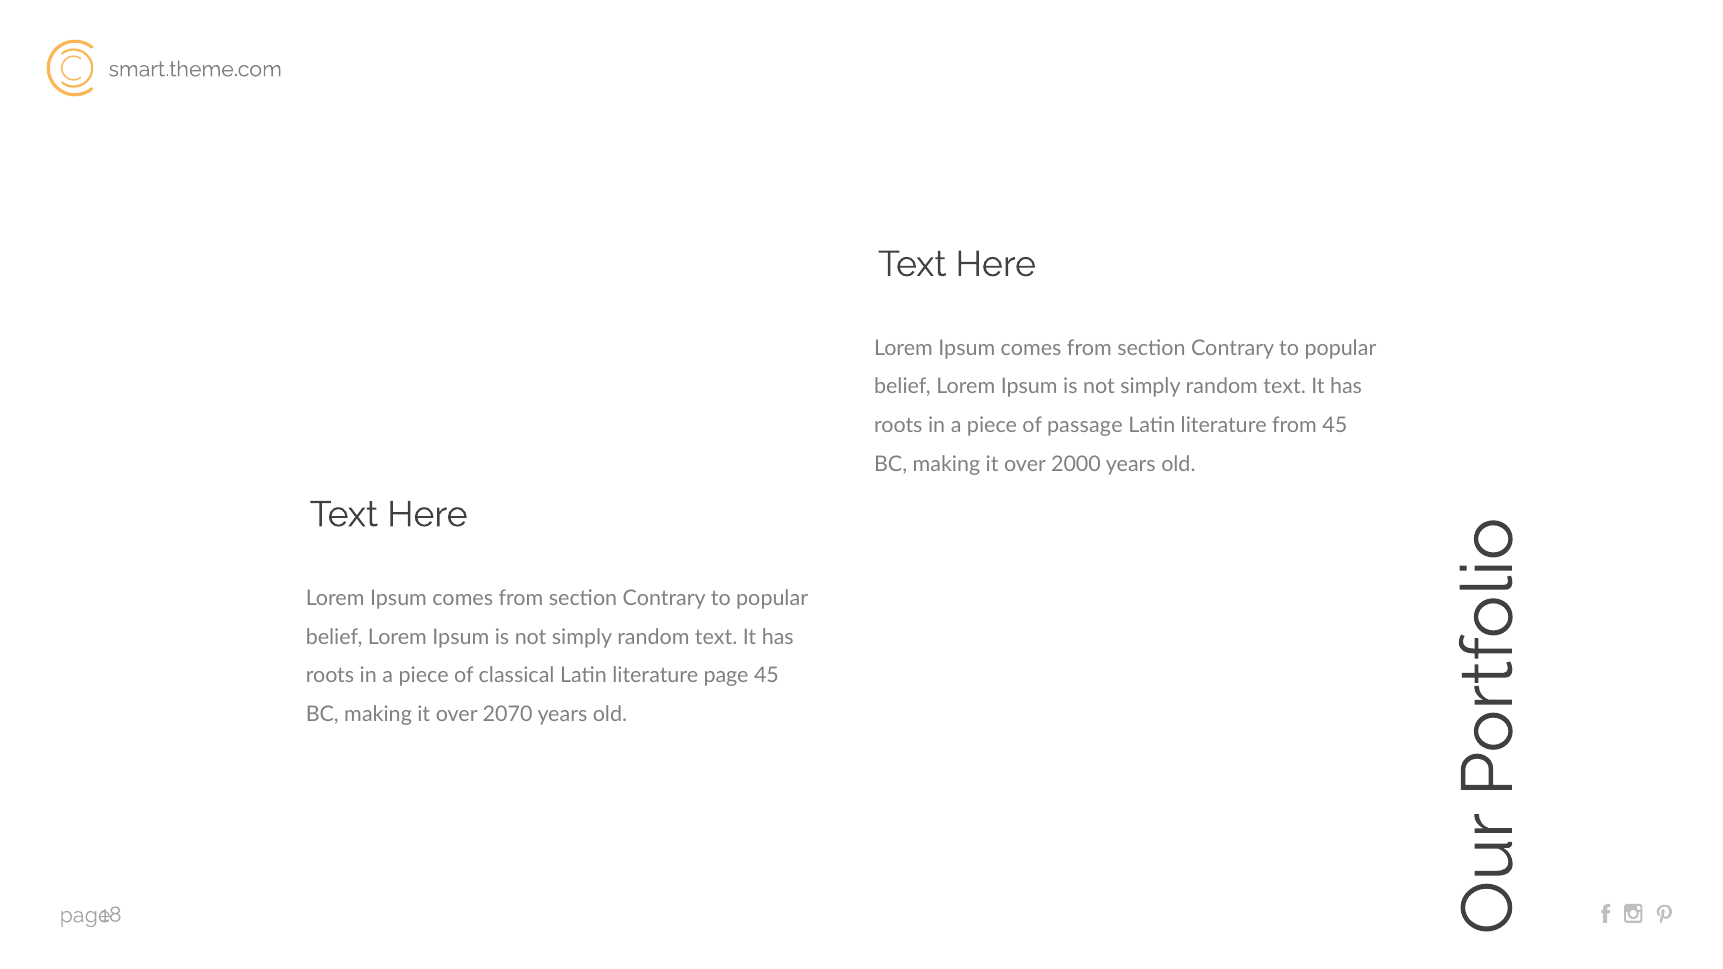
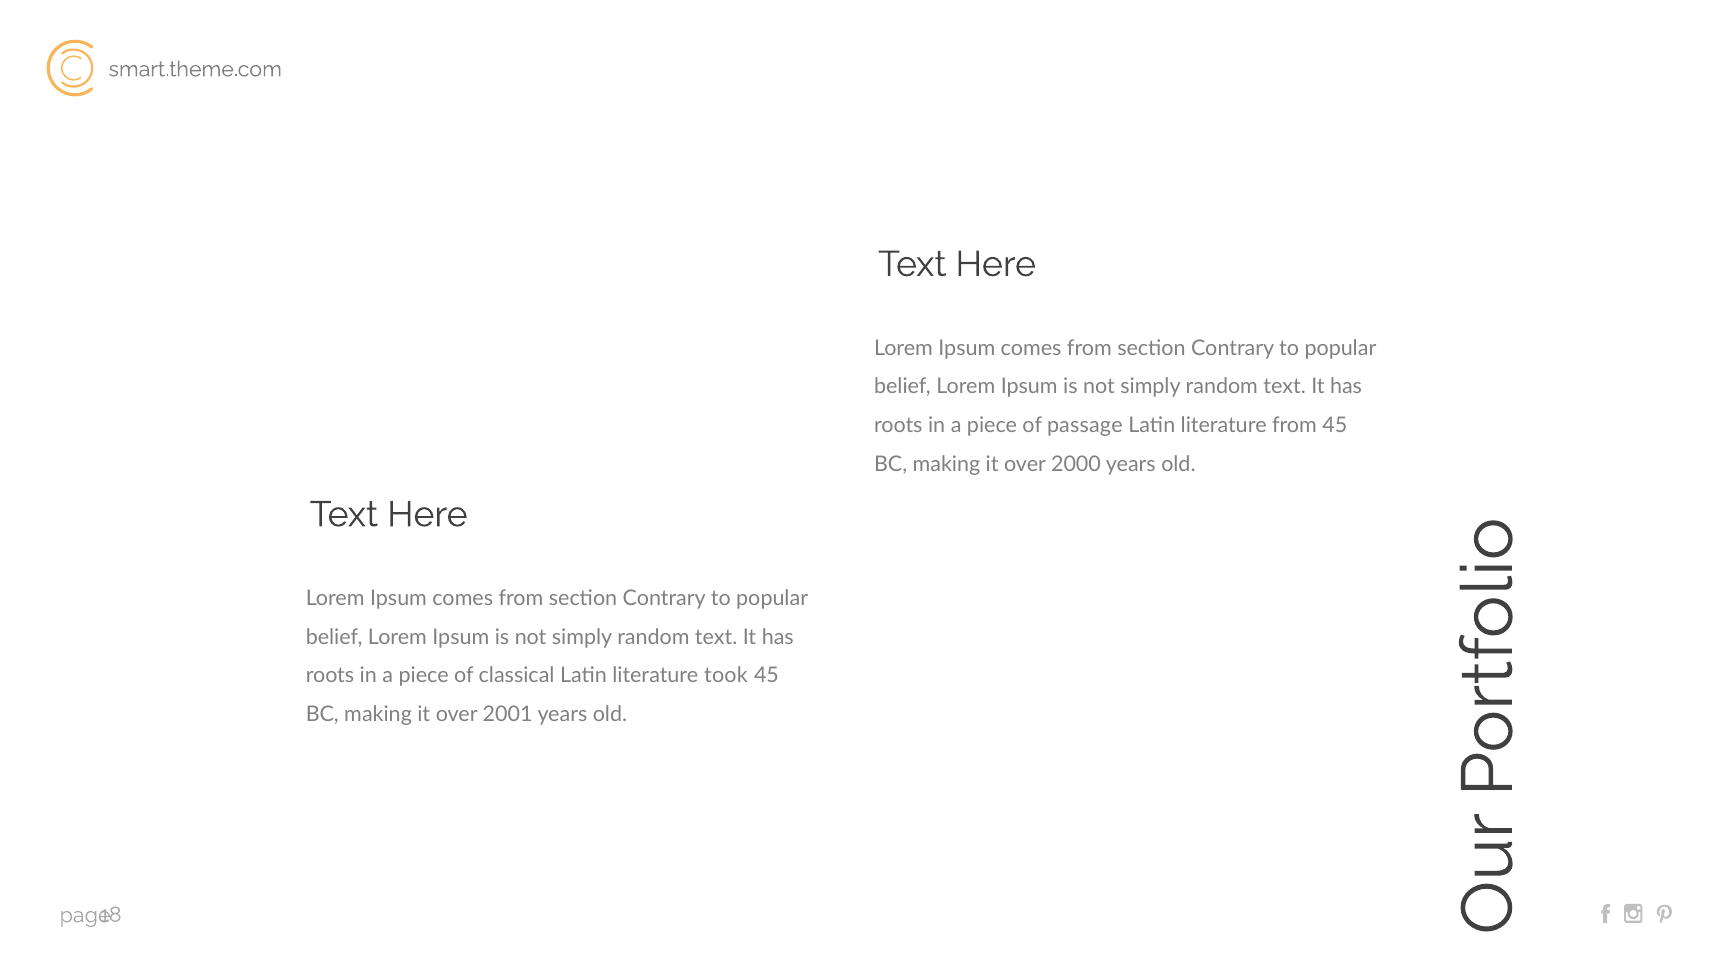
page: page -> took (726, 676)
2070: 2070 -> 2001 (508, 715)
